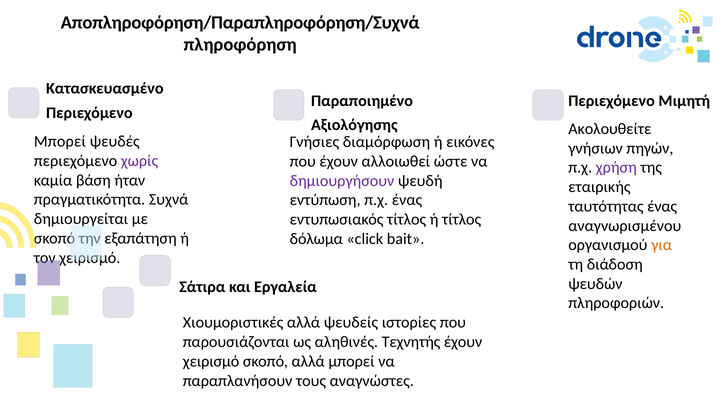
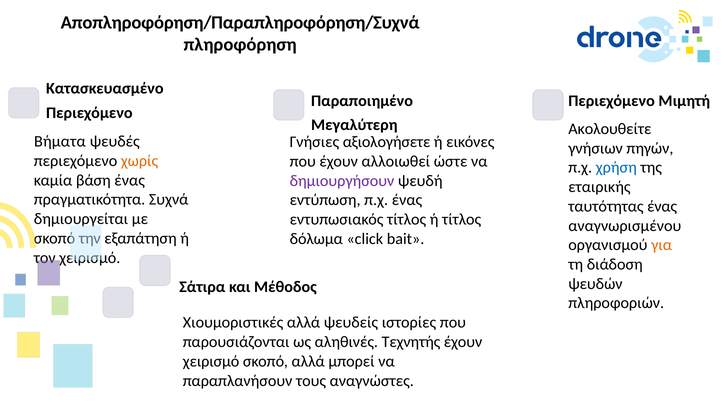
Αξιολόγησης: Αξιολόγησης -> Μεγαλύτερη (354, 125)
Μπορεί: Μπορεί -> Βήματα (60, 142)
διαμόρφωση: διαμόρφωση -> αξιολογήσετε (387, 142)
χωρίς colour: purple -> orange (140, 161)
χρήση colour: purple -> blue (616, 168)
βάση ήταν: ήταν -> ένας (130, 180)
Εργαλεία: Εργαλεία -> Μέθοδος (285, 287)
